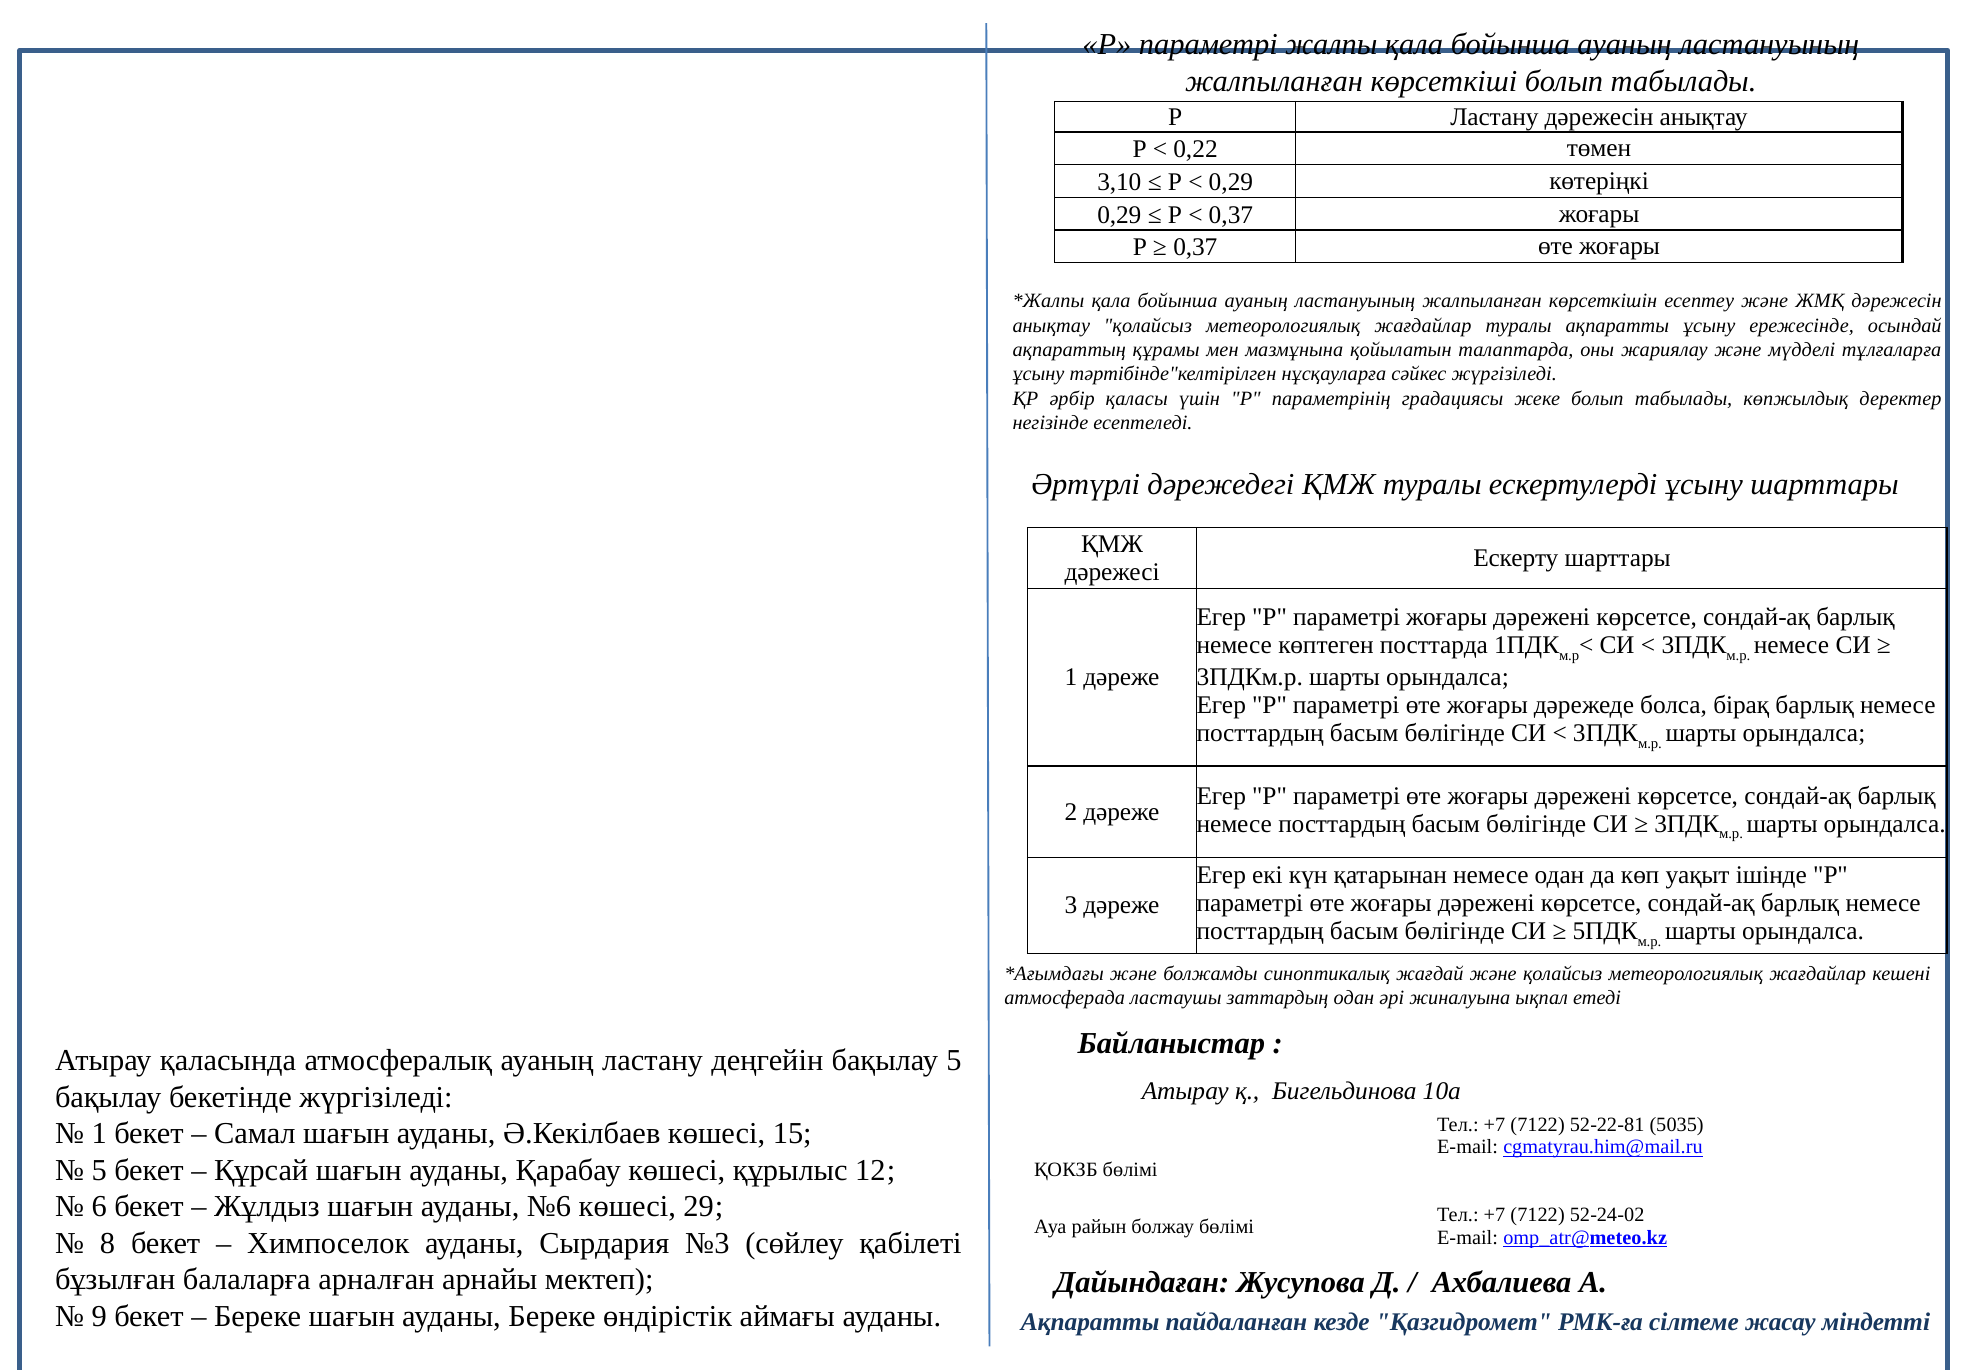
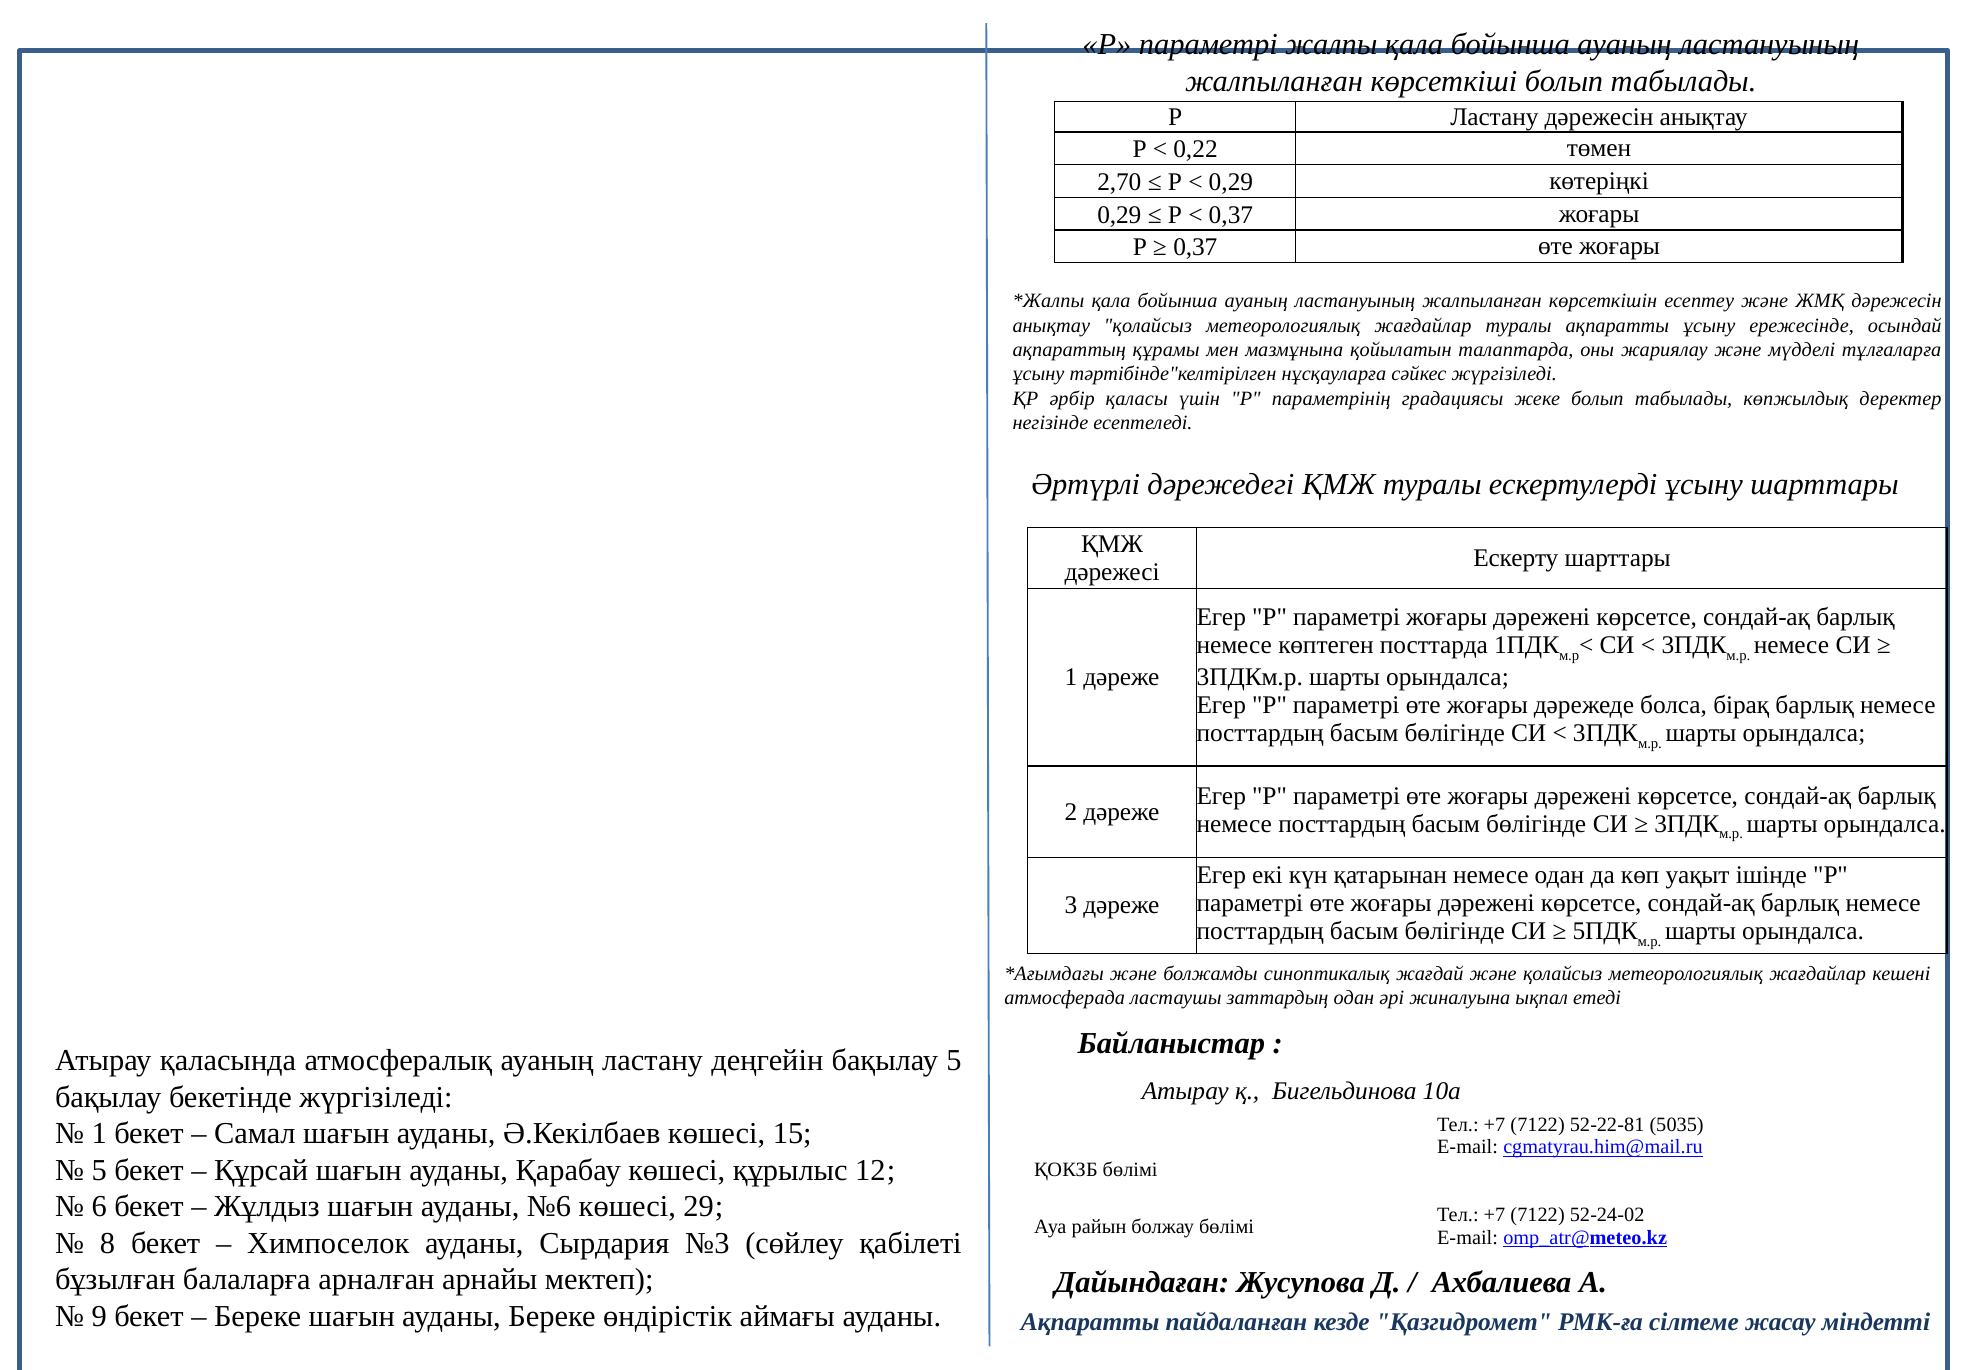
3,10: 3,10 -> 2,70 (1119, 182)
